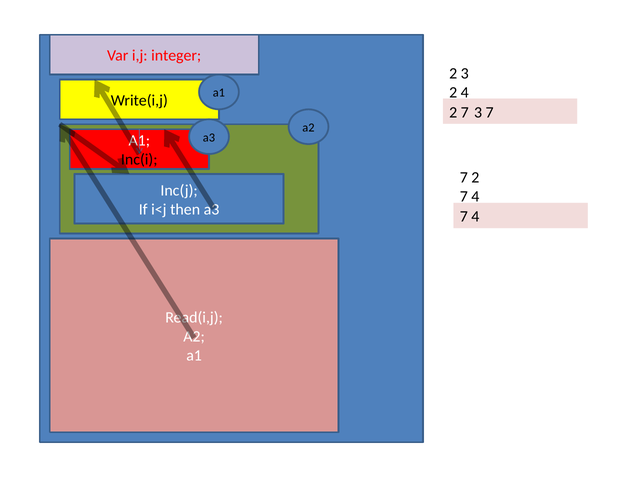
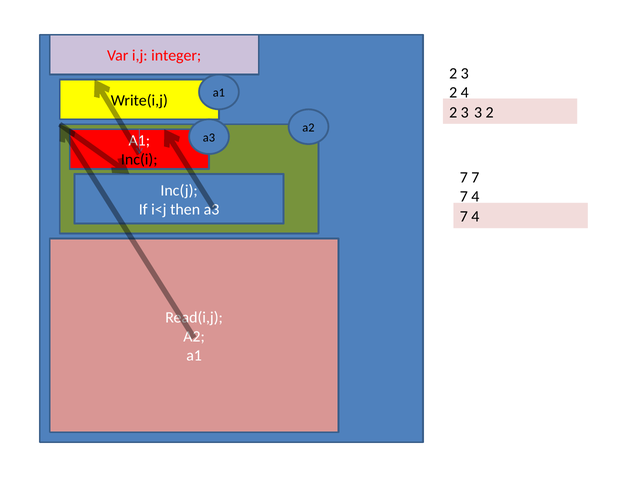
7: 7 -> 3 (465, 112)
7: 7 -> 2 (490, 112)
2: 2 -> 7 (475, 178)
